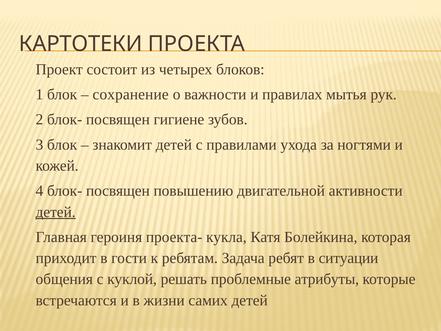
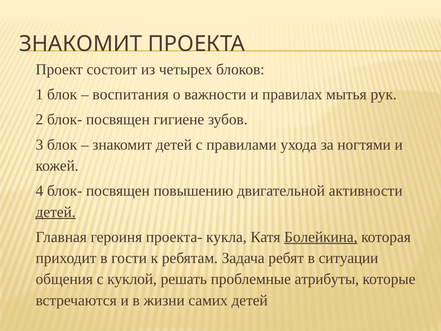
КАРТОТЕКИ: КАРТОТЕКИ -> ЗНАКОМИТ (81, 44)
сохранение: сохранение -> воспитания (131, 94)
Болейкина underline: none -> present (321, 237)
